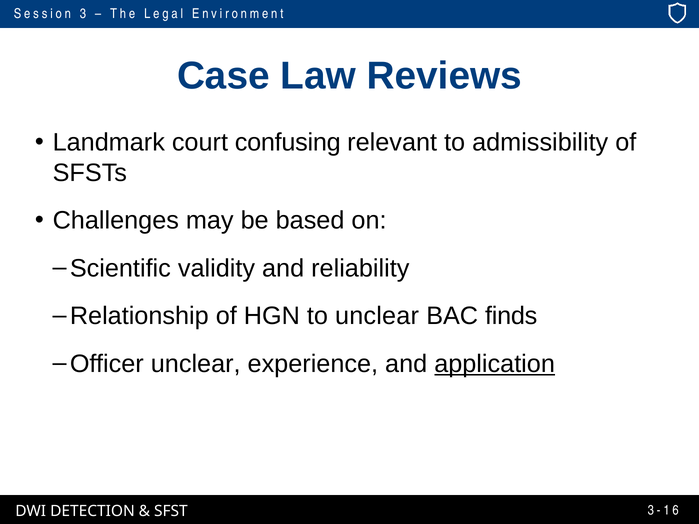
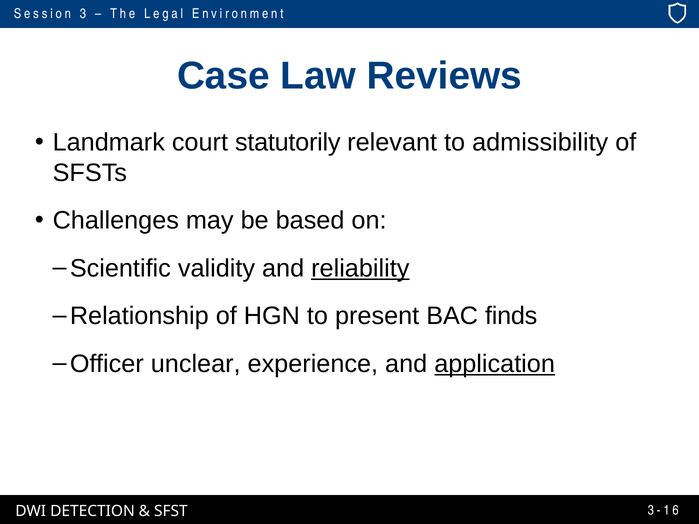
confusing: confusing -> statutorily (288, 143)
reliability underline: none -> present (360, 268)
to unclear: unclear -> present (377, 316)
